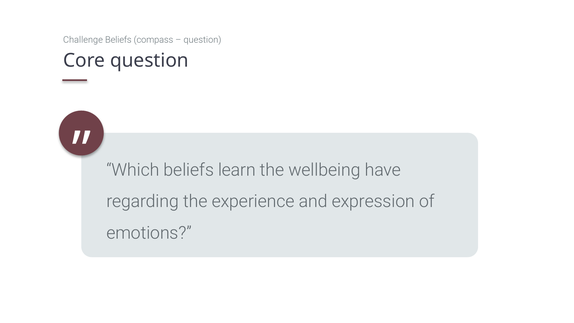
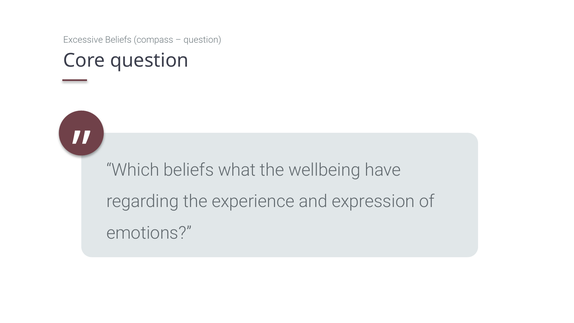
Challenge: Challenge -> Excessive (83, 40)
learn: learn -> what (237, 170)
